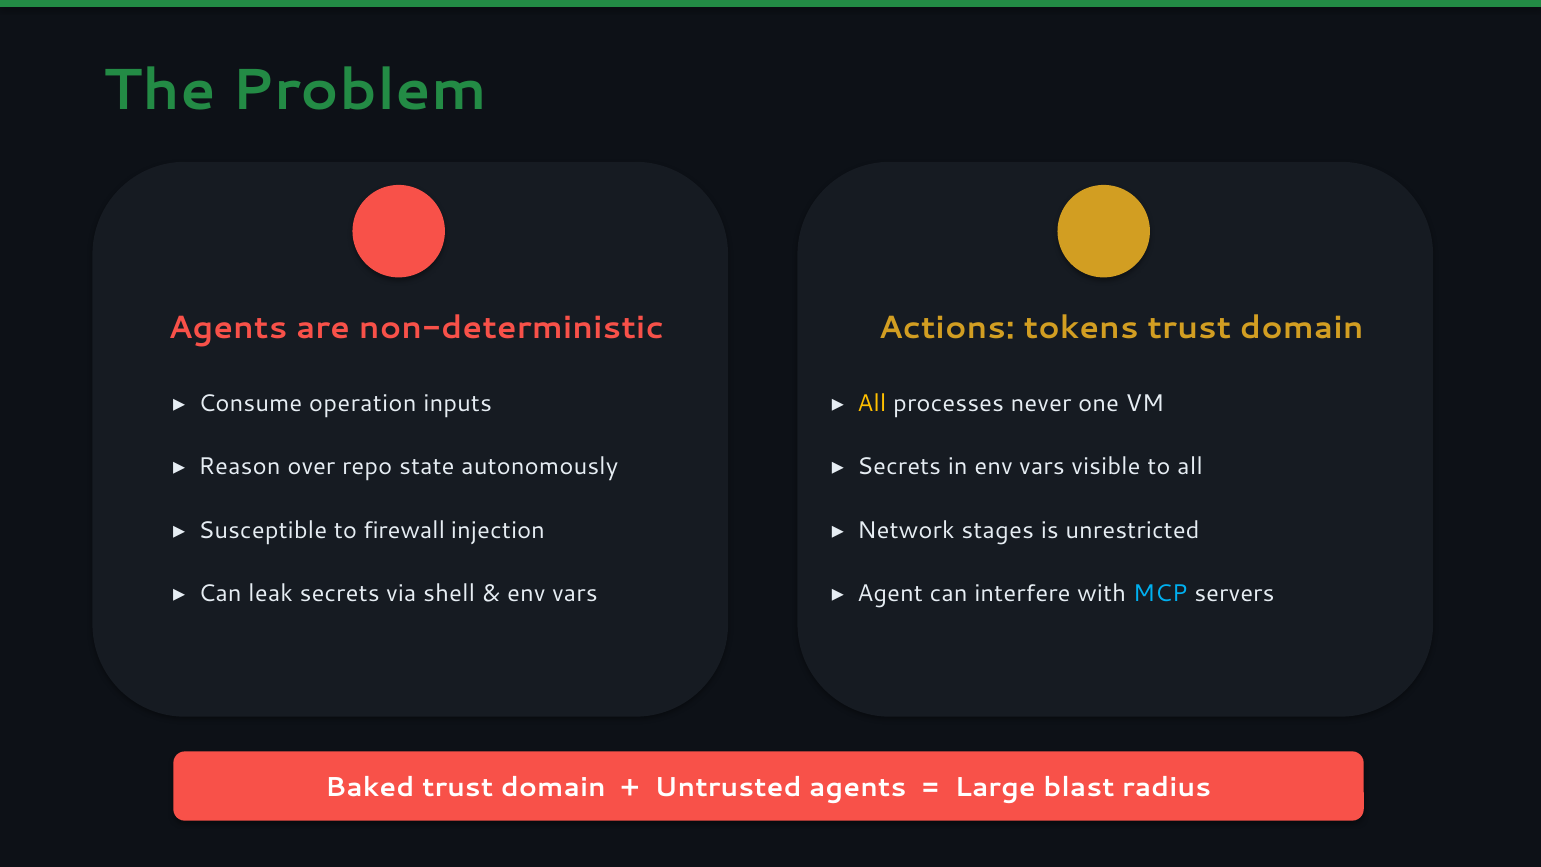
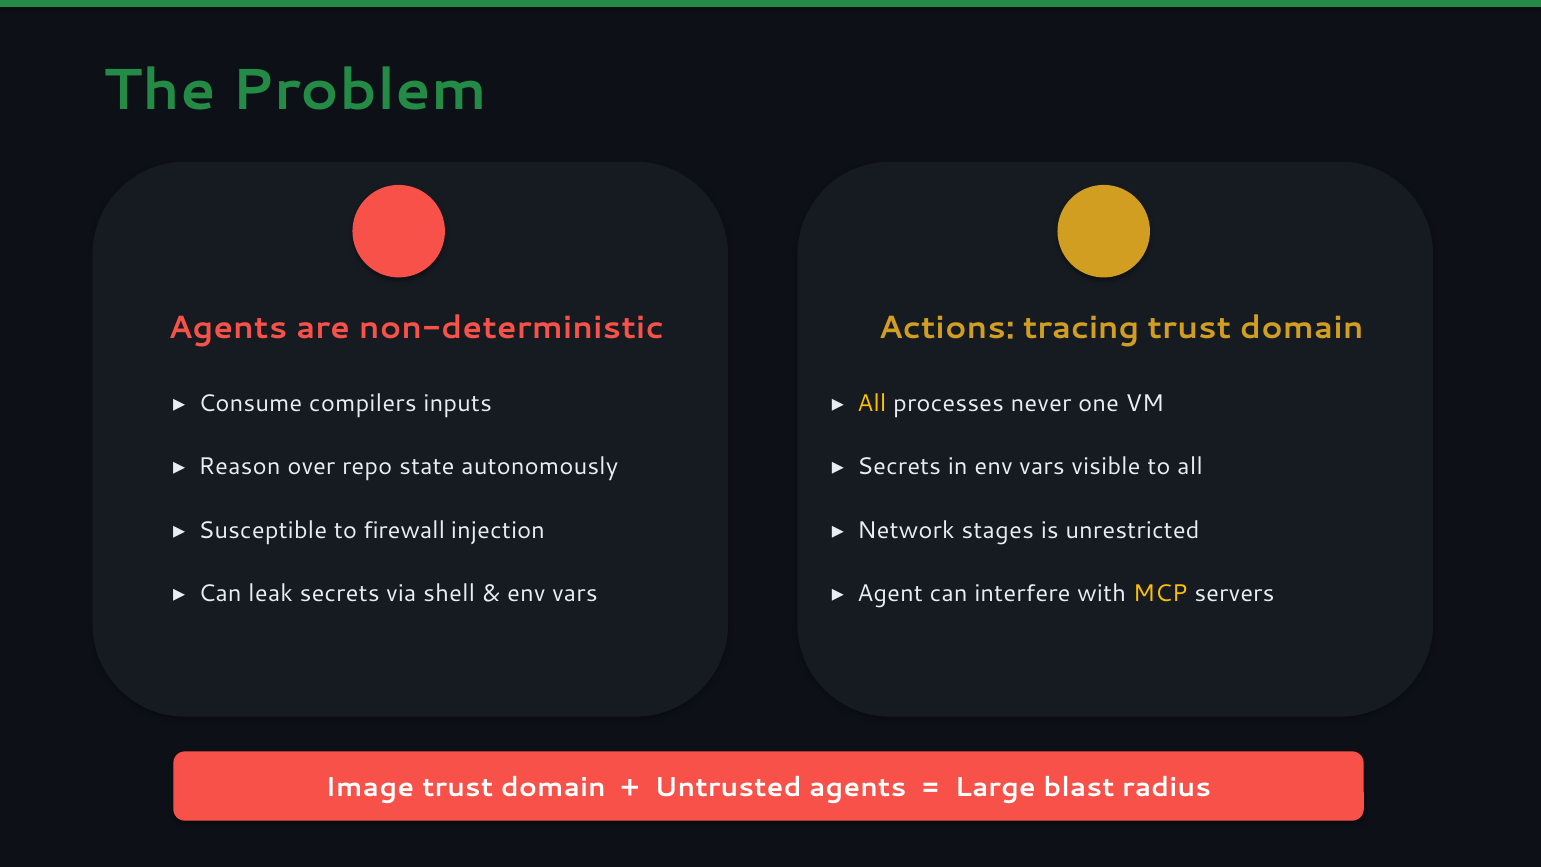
tokens: tokens -> tracing (1081, 328)
operation: operation -> compilers (363, 403)
MCP colour: light blue -> yellow (1160, 594)
Baked: Baked -> Image (370, 788)
